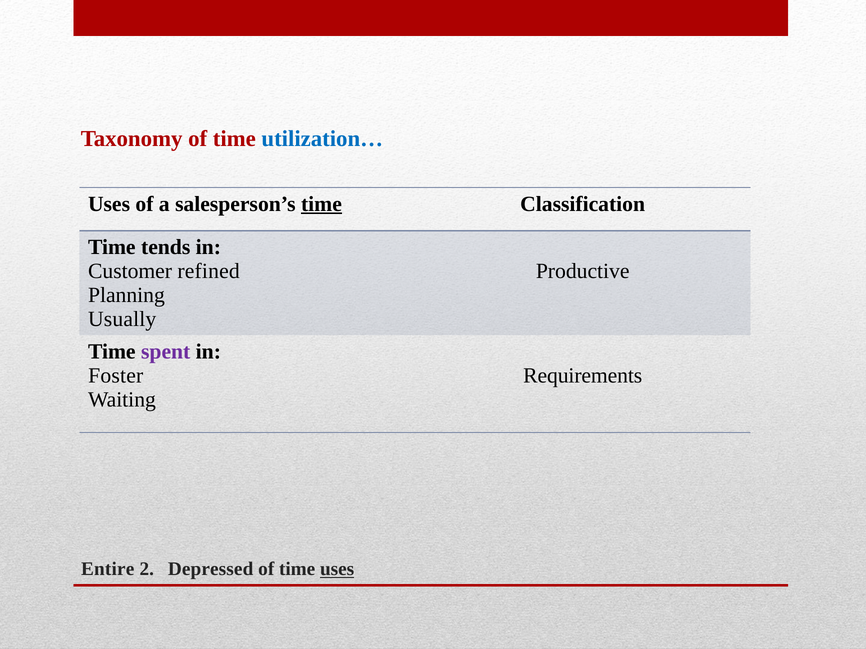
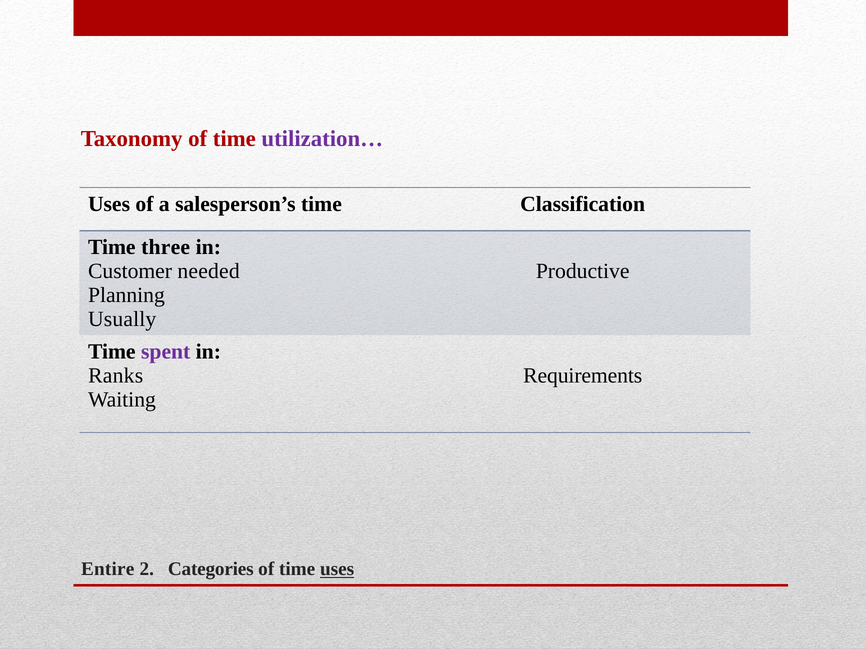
utilization… colour: blue -> purple (322, 139)
time underline: present -> none (321, 204)
tends: tends -> three (166, 247)
refined: refined -> needed (209, 271)
Foster: Foster -> Ranks (116, 376)
Depressed: Depressed -> Categories (211, 570)
